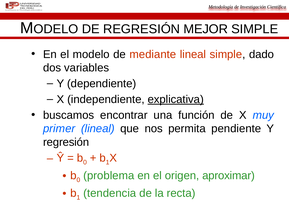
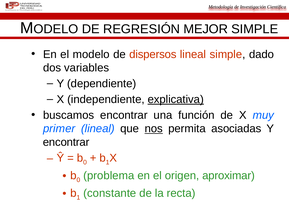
mediante: mediante -> dispersos (153, 54)
nos underline: none -> present (154, 128)
pendiente: pendiente -> asociadas (236, 128)
regresión: regresión -> encontrar (66, 142)
tendencia: tendencia -> constante (110, 193)
